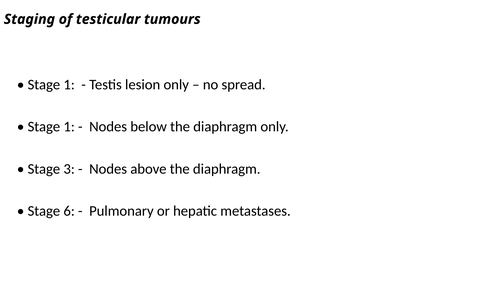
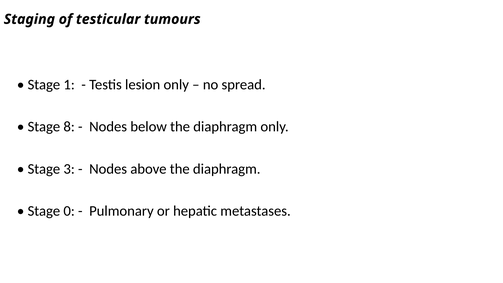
1: 1 -> 8 (69, 127)
6: 6 -> 0 (69, 211)
